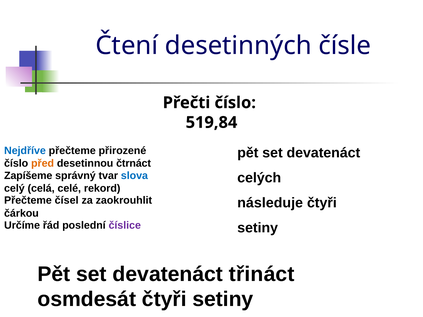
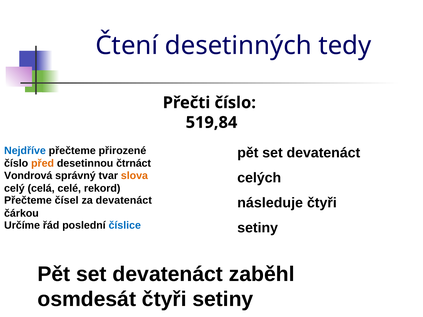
čísle: čísle -> tedy (345, 46)
Zapíšeme: Zapíšeme -> Vondrová (28, 176)
slova colour: blue -> orange (134, 176)
za zaokrouhlit: zaokrouhlit -> devatenáct (124, 201)
číslice colour: purple -> blue (125, 226)
třináct: třináct -> zaběhl (262, 274)
